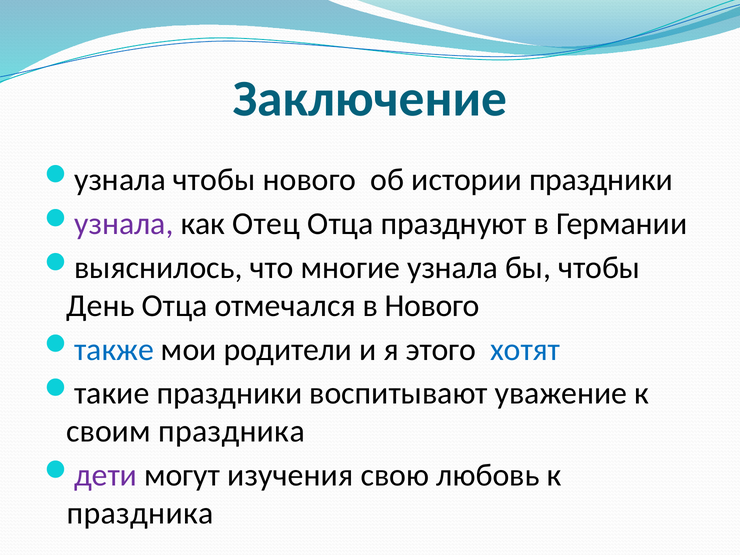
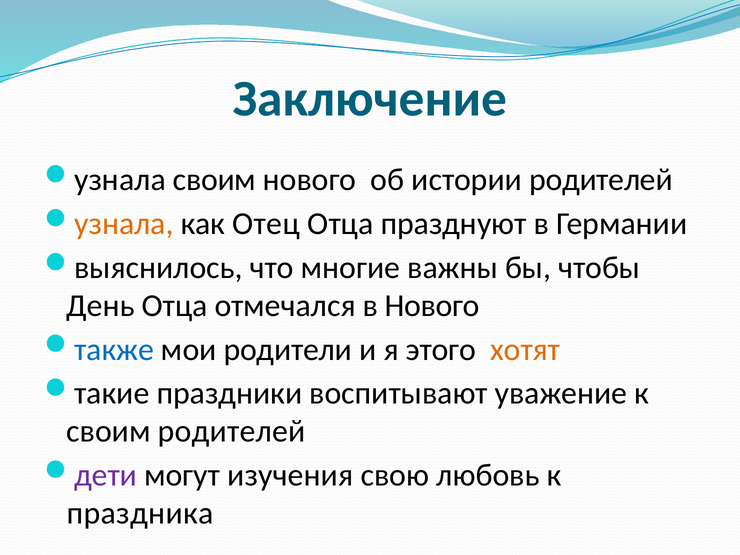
узнала чтобы: чтобы -> своим (214, 180)
истории праздники: праздники -> родителей (601, 180)
узнала colour: purple -> orange (124, 224)
многие узнала: узнала -> важны (453, 268)
хотят colour: blue -> orange (525, 350)
своим праздника: праздника -> родителей (232, 431)
